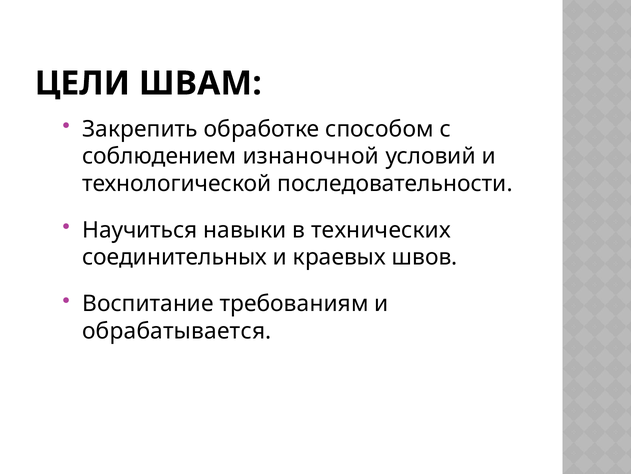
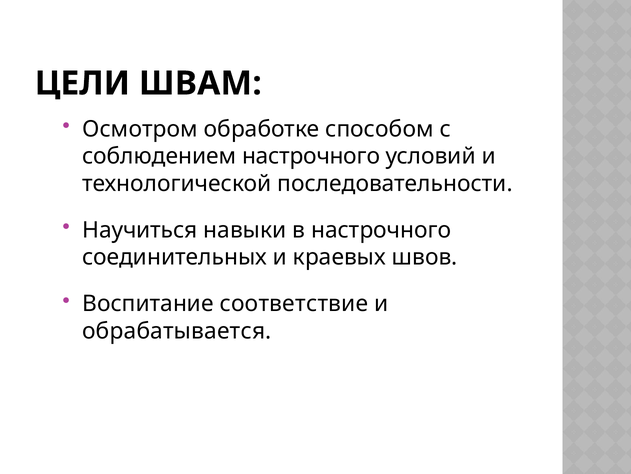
Закрепить: Закрепить -> Осмотром (140, 129)
соблюдением изнаночной: изнаночной -> настрочного (311, 156)
в технических: технических -> настрочного (381, 230)
требованиям: требованиям -> соответствие (294, 303)
